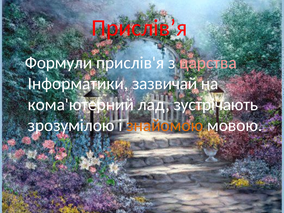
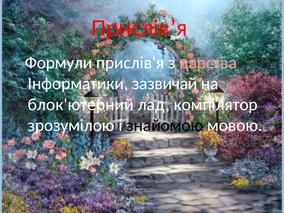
кома'ютерний: кома'ютерний -> блок'ютерний (81, 104)
зустрічають: зустрічають -> компілятор (216, 104)
знайомою colour: orange -> black (165, 125)
